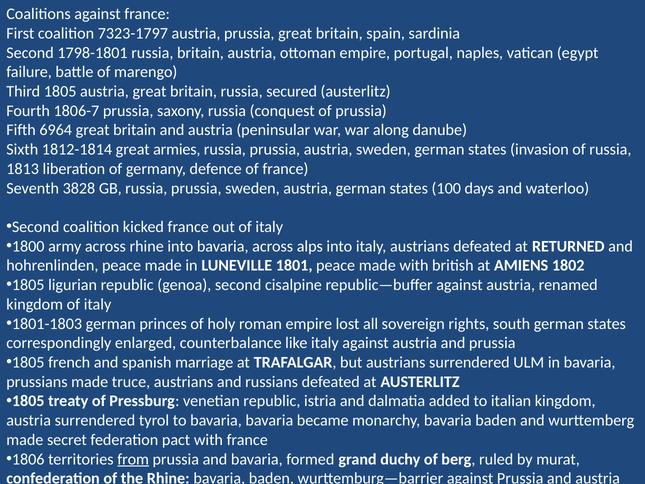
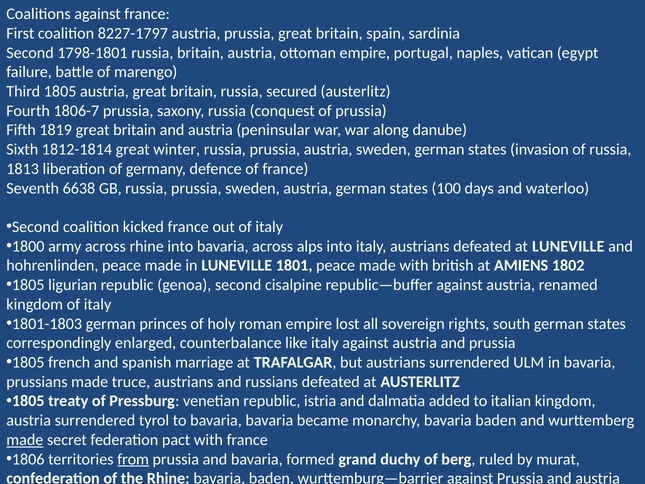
7323-1797: 7323-1797 -> 8227-1797 (133, 33)
6964: 6964 -> 1819 (56, 130)
armies: armies -> winter (177, 149)
3828: 3828 -> 6638 (79, 188)
at RETURNED: RETURNED -> LUNEVILLE (568, 246)
made underline: none -> present (25, 440)
